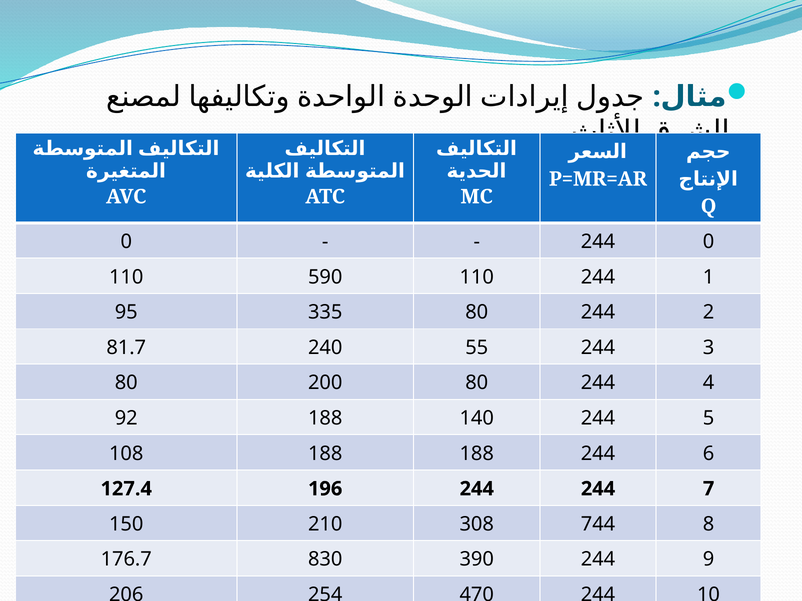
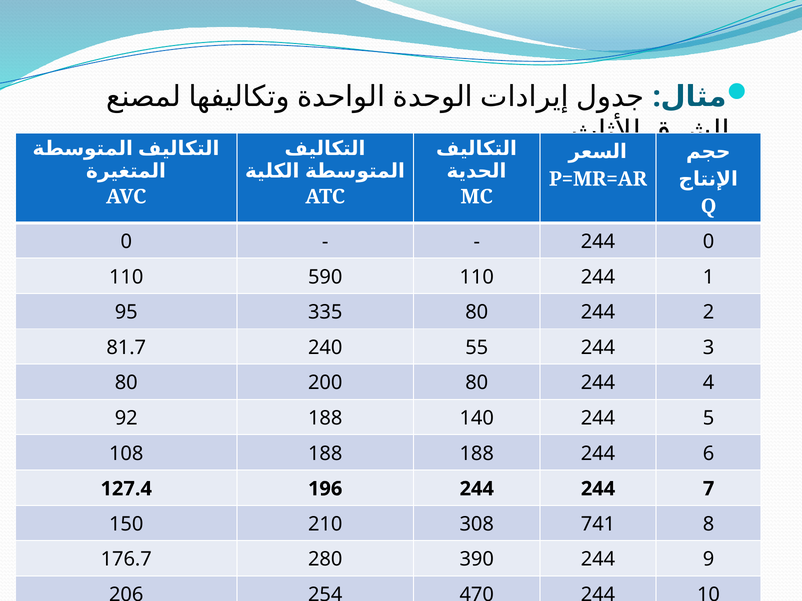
744: 744 -> 741 (598, 524)
830: 830 -> 280 (325, 560)
